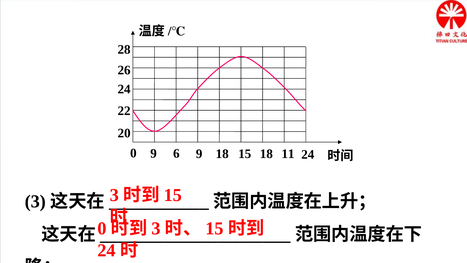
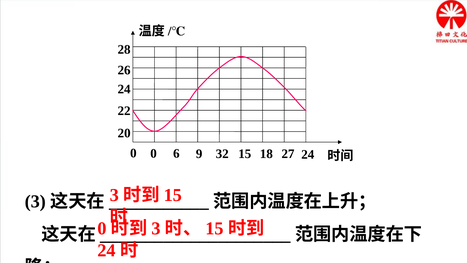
0 9: 9 -> 0 (154, 153)
9 18: 18 -> 32 (222, 154)
11: 11 -> 27 (288, 154)
